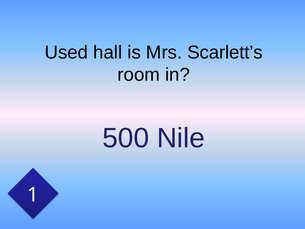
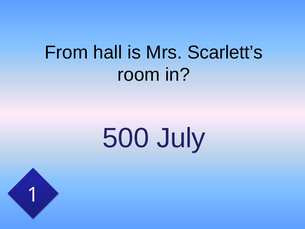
Used: Used -> From (66, 52)
Nile: Nile -> July (181, 138)
